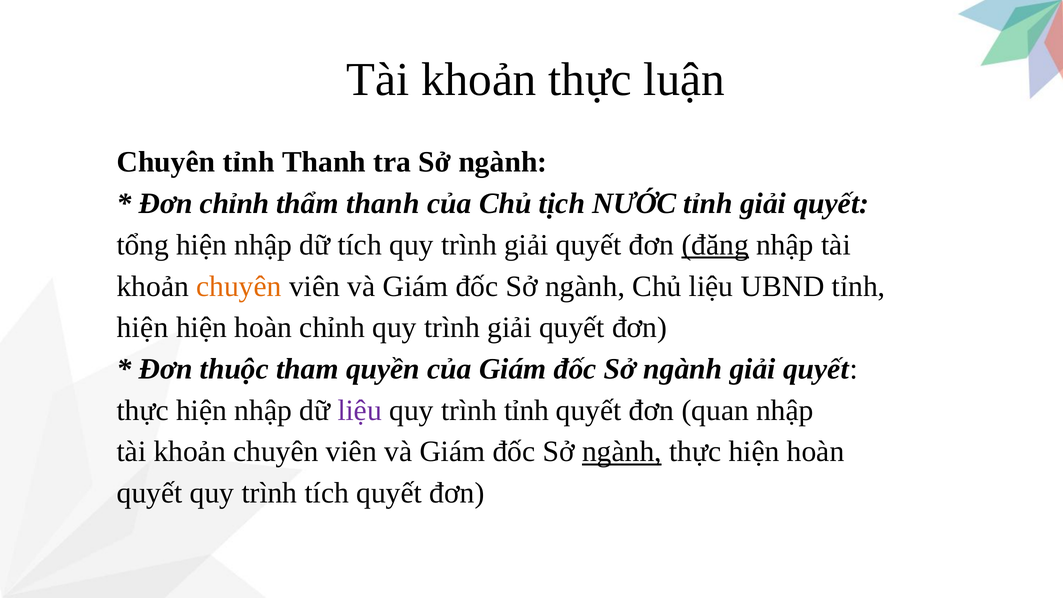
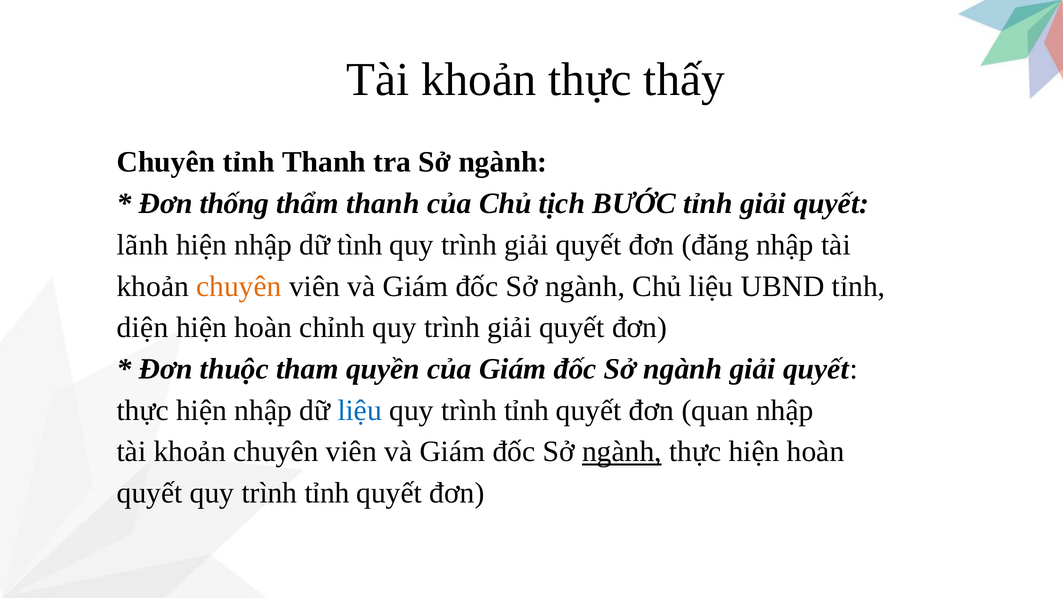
luận: luận -> thấy (684, 80)
Đơn chỉnh: chỉnh -> thống (234, 204)
NƯỚC: NƯỚC -> BƯỚC (634, 204)
tổng: tổng -> lãnh (143, 245)
dữ tích: tích -> tình (360, 245)
đăng underline: present -> none (715, 245)
hiện: hiện -> diện (143, 328)
liệu colour: purple -> blue (360, 410)
tích: tích -> tỉnh (327, 493)
